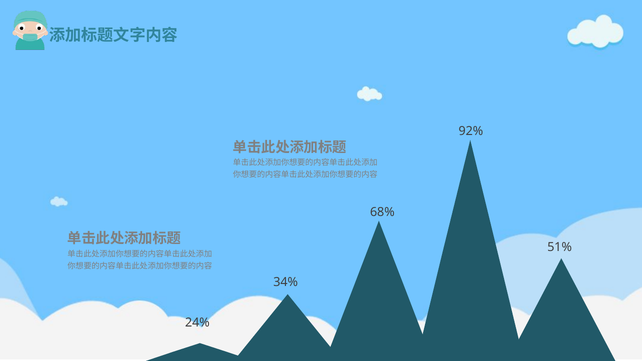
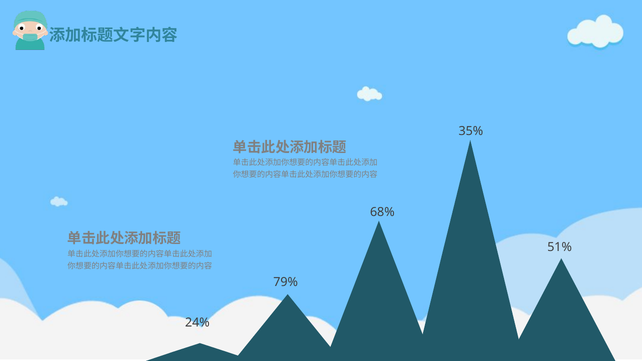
92%: 92% -> 35% (471, 131)
34%: 34% -> 79% (286, 282)
